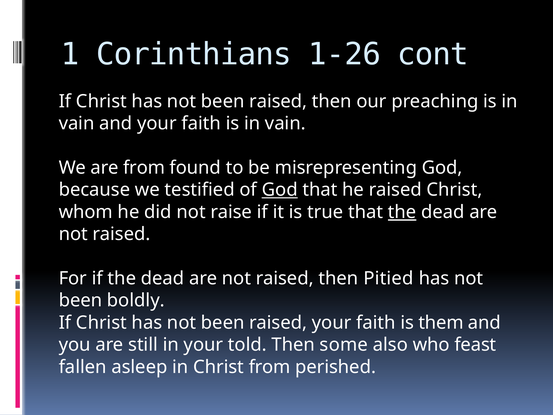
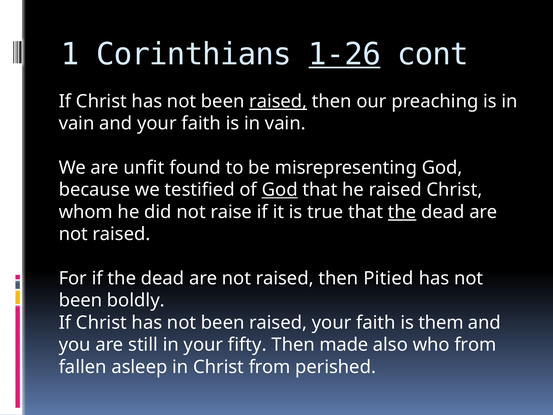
1-26 underline: none -> present (345, 54)
raised underline: none -> present (278, 101)
are from: from -> unfit (144, 168)
told: told -> fifty (247, 345)
some: some -> made (344, 345)
who feast: feast -> from (475, 345)
